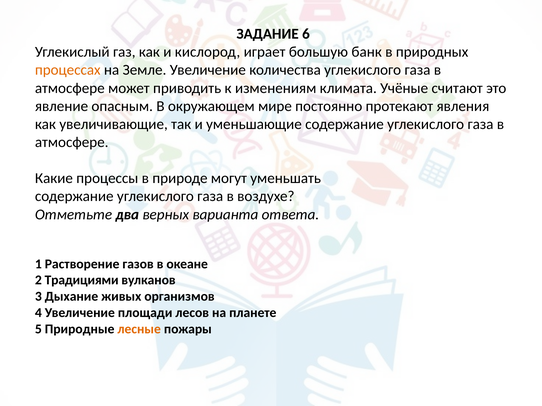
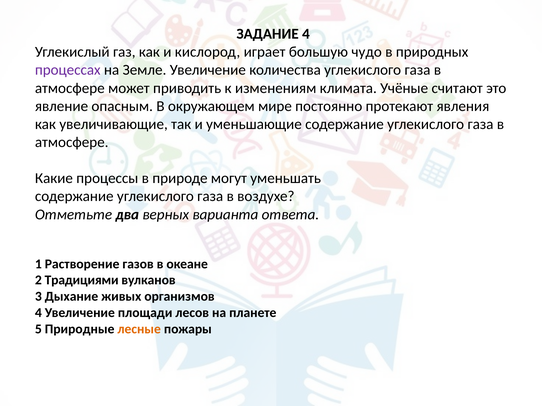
ЗАДАНИЕ 6: 6 -> 4 (306, 34)
банк: банк -> чудо (367, 52)
процессах colour: orange -> purple (68, 70)
